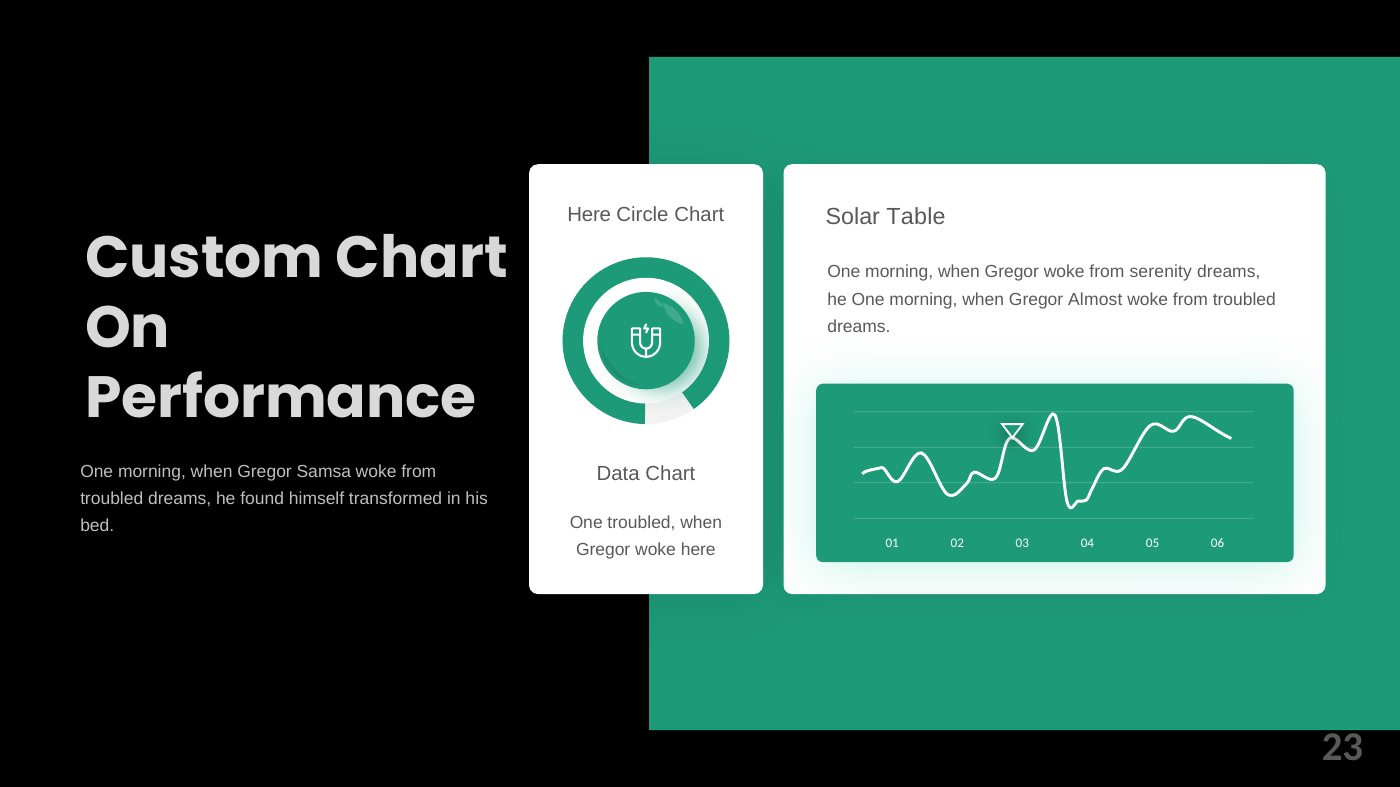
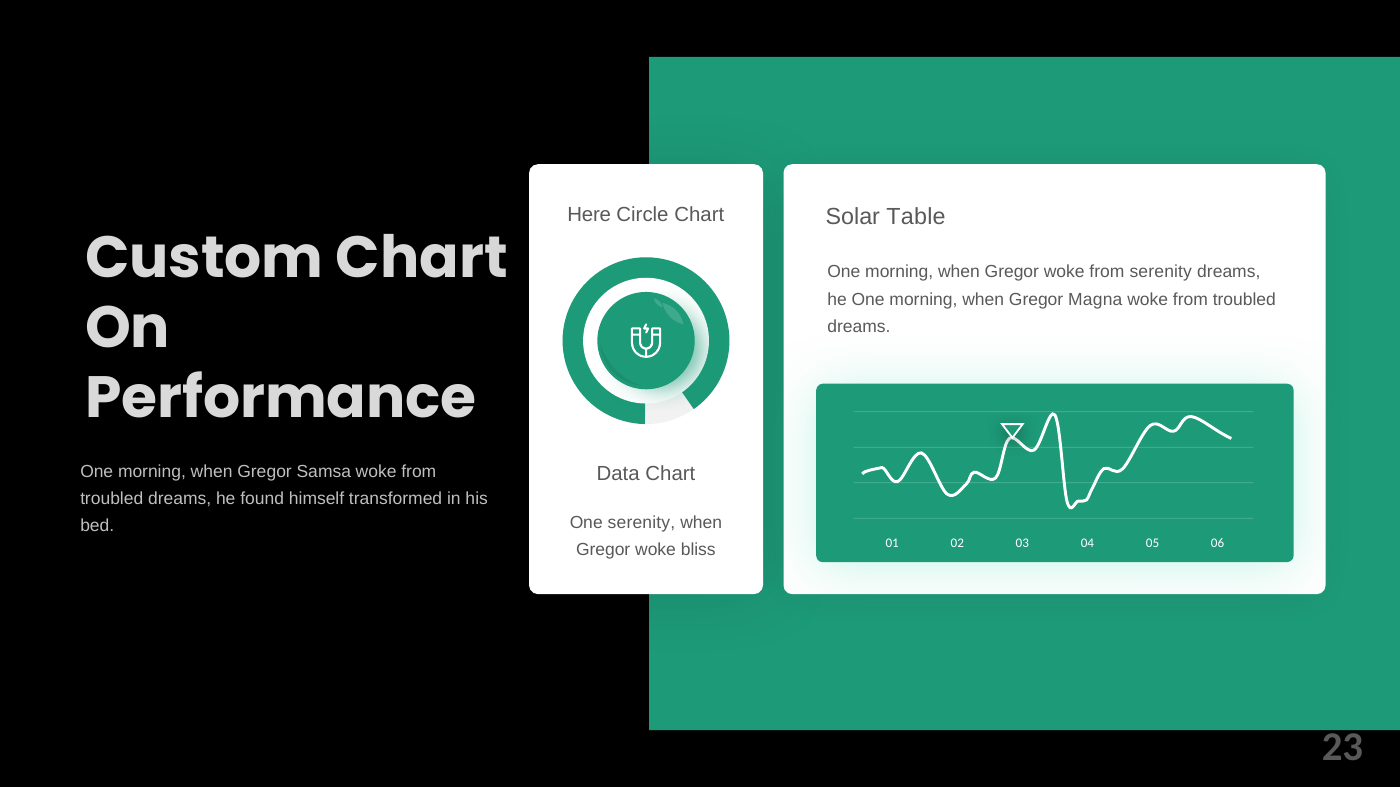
Almost: Almost -> Magna (1095, 300)
One troubled: troubled -> serenity (641, 523)
woke here: here -> bliss (698, 550)
